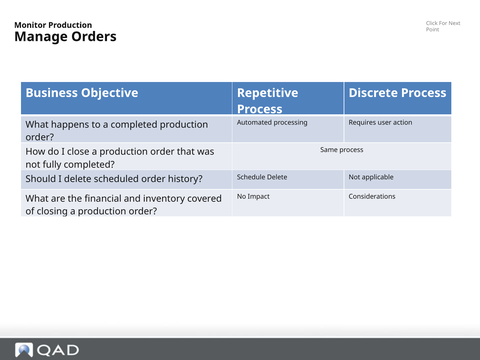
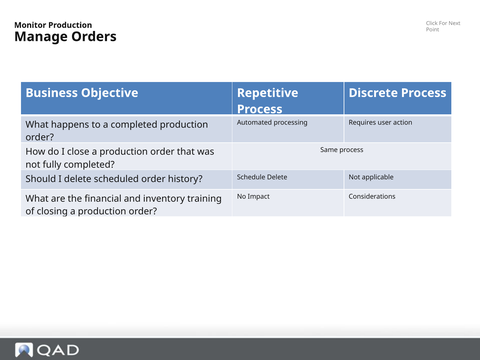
covered: covered -> training (205, 199)
